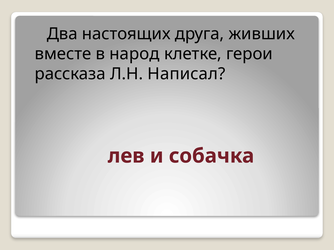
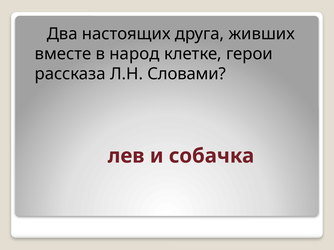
Написал: Написал -> Словами (187, 74)
